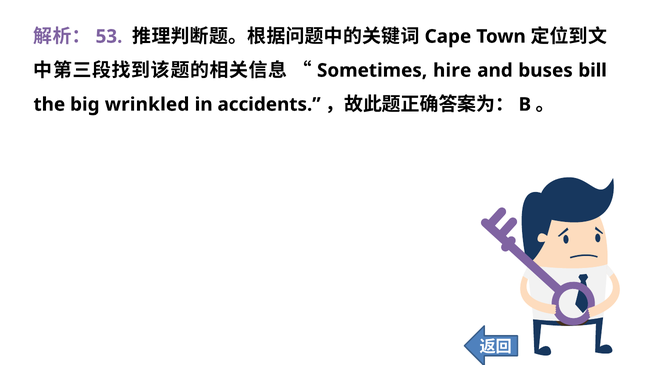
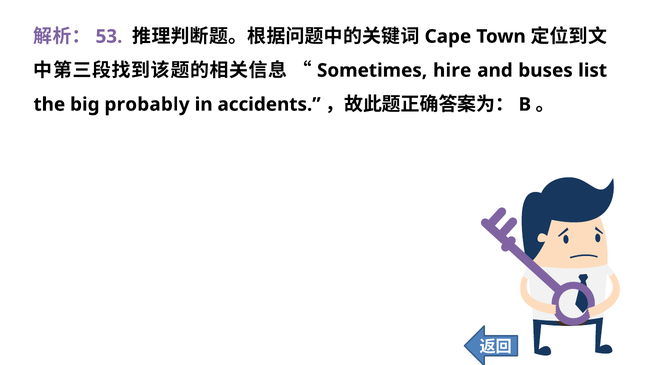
bill: bill -> list (593, 70)
wrinkled: wrinkled -> probably (147, 104)
